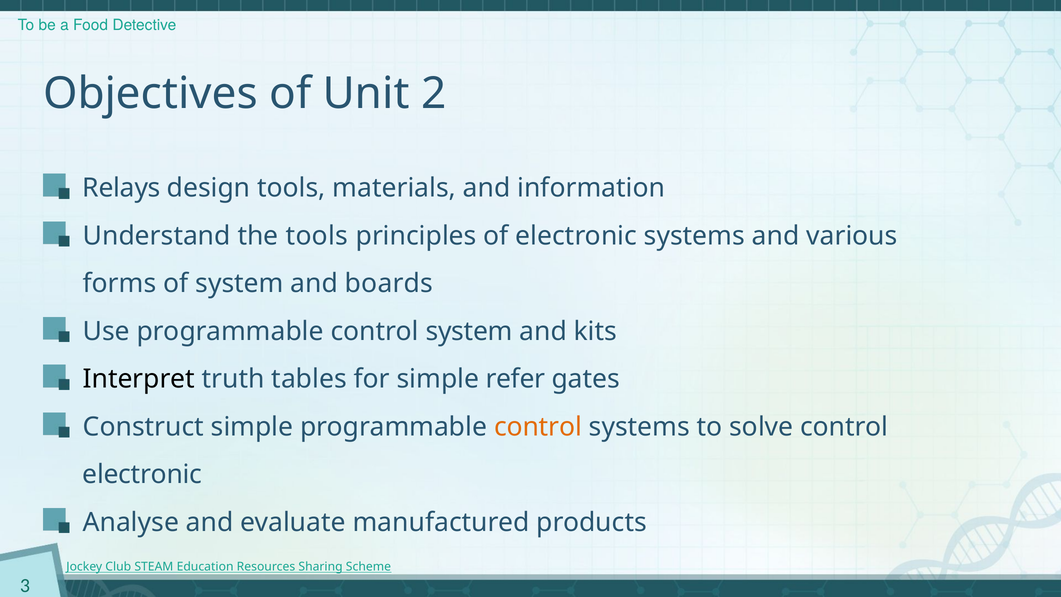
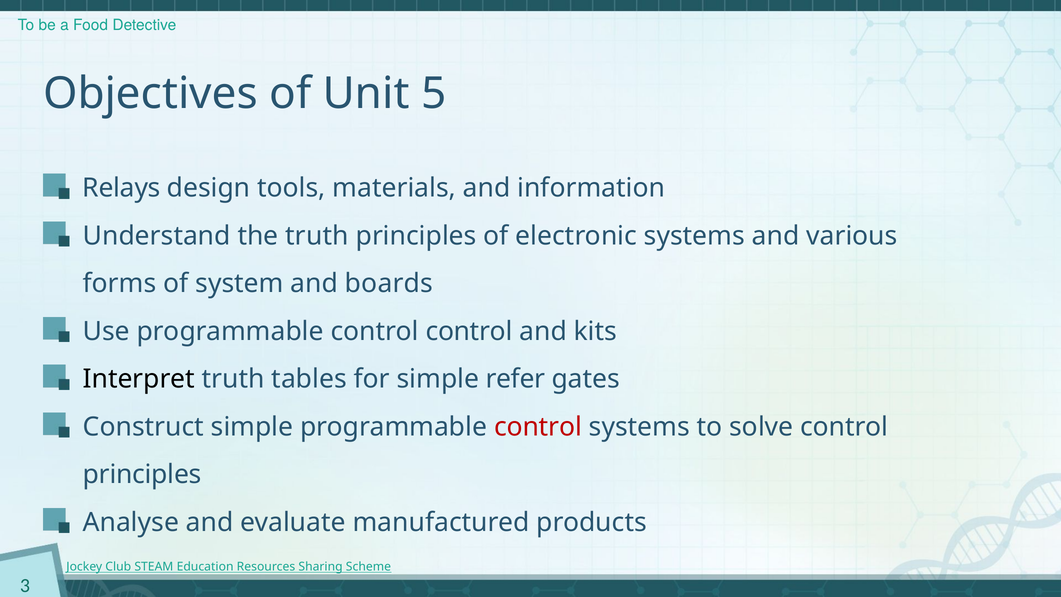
2: 2 -> 5 (434, 94)
the tools: tools -> truth (317, 236)
control system: system -> control (469, 331)
control colour: orange -> red (538, 427)
electronic: electronic -> principles (142, 475)
